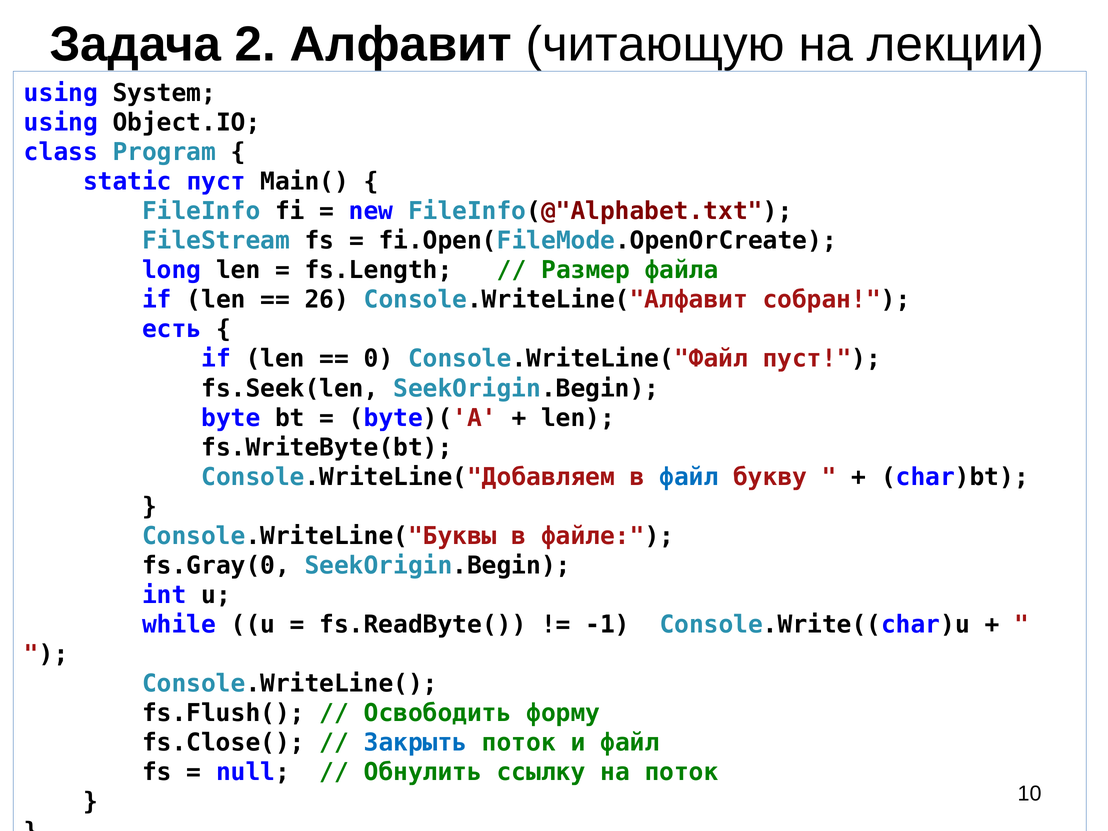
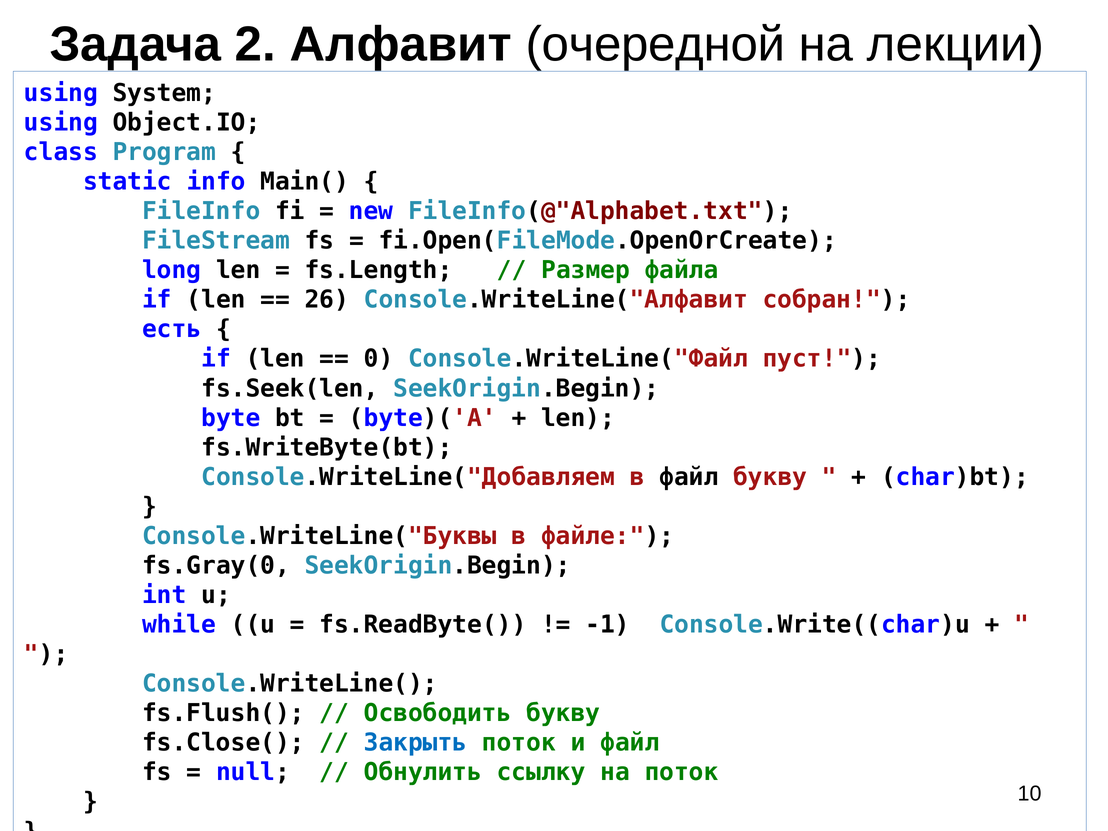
читающую: читающую -> очередной (655, 44)
static пуст: пуст -> info (216, 182)
файл colour: blue -> black (689, 477)
Освободить форму: форму -> букву (563, 713)
